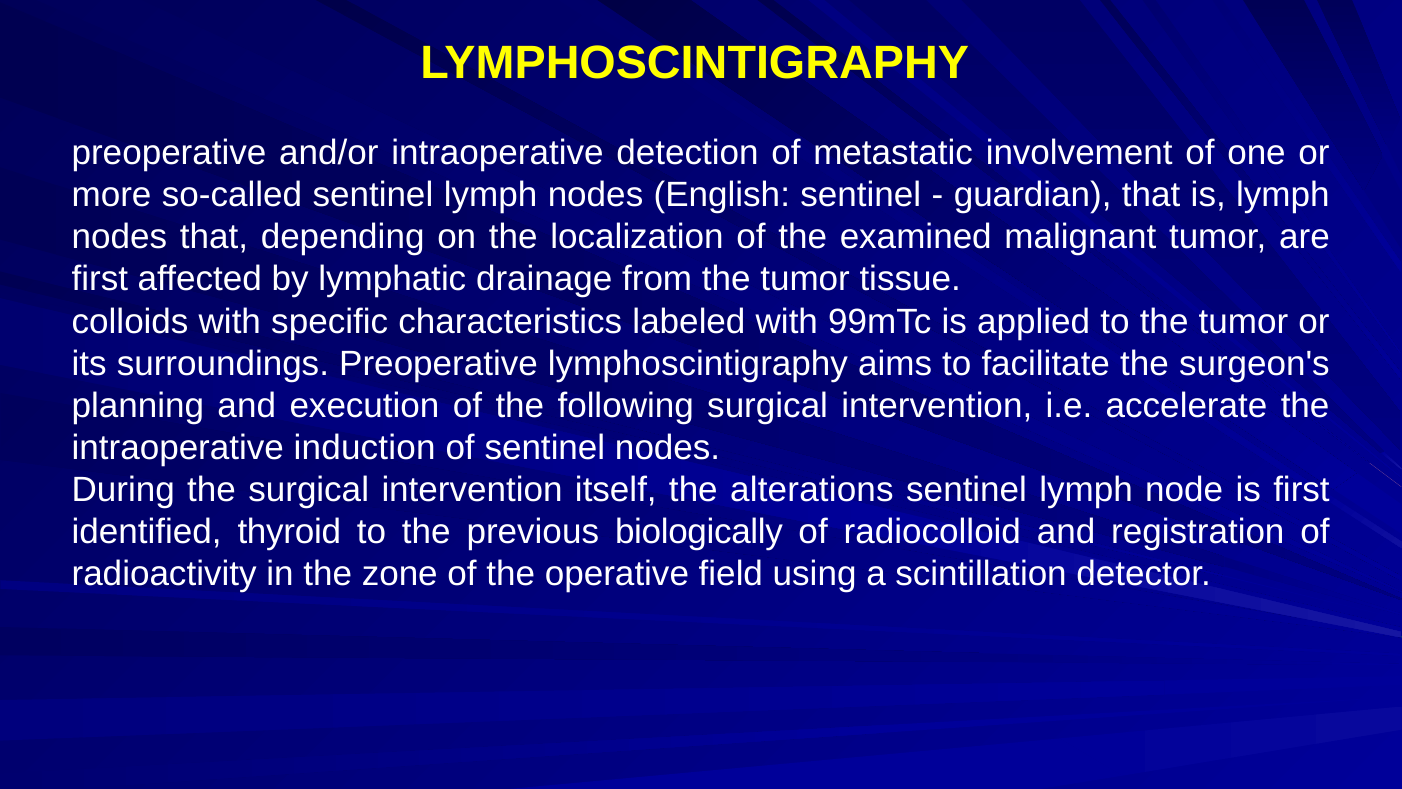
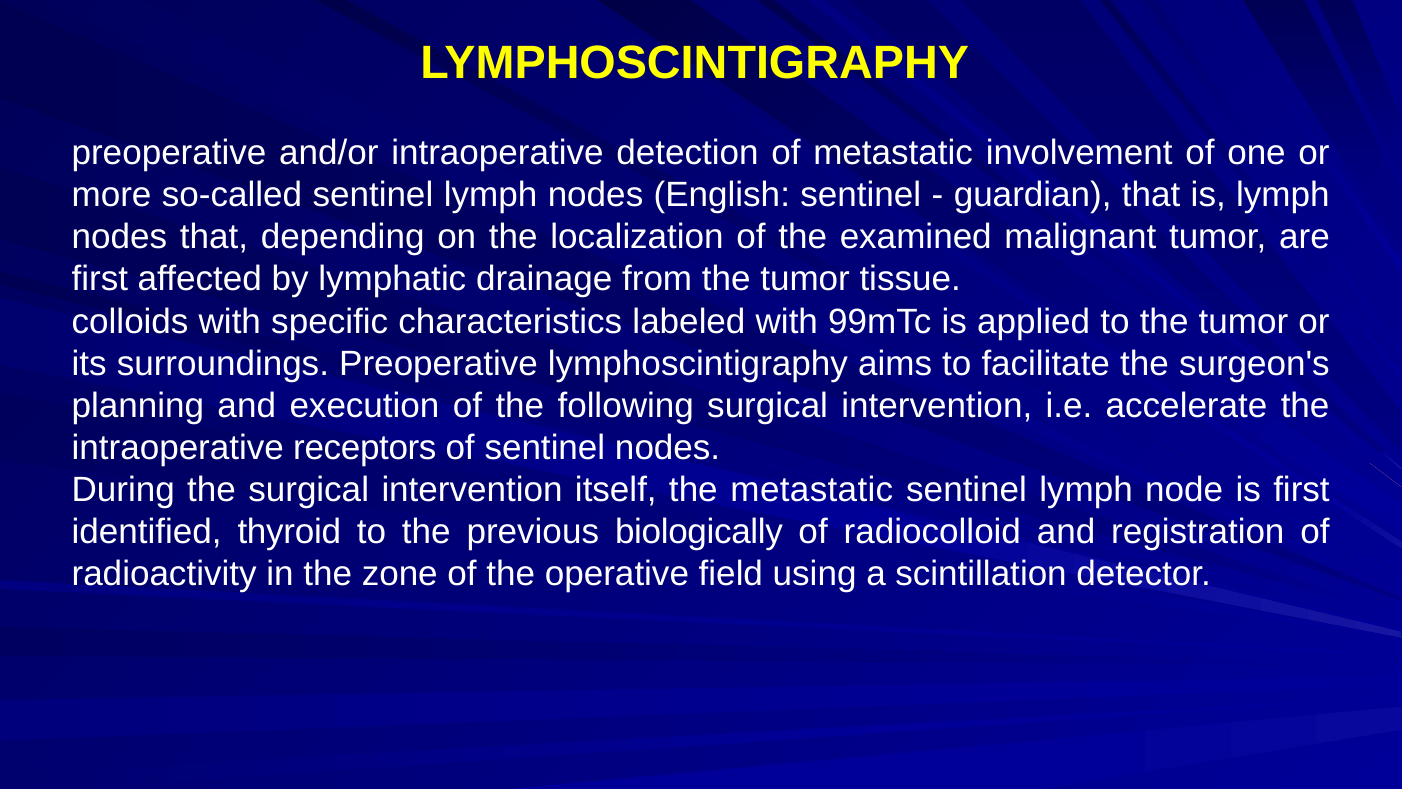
induction: induction -> receptors (365, 448)
the alterations: alterations -> metastatic (812, 490)
